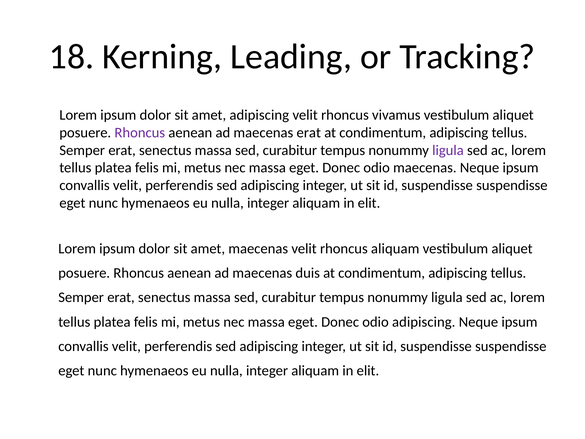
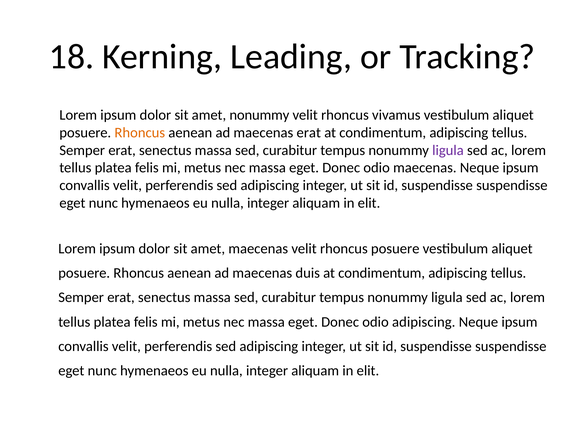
amet adipiscing: adipiscing -> nonummy (259, 115)
Rhoncus colour: purple -> orange (140, 133)
rhoncus aliquam: aliquam -> posuere (395, 249)
